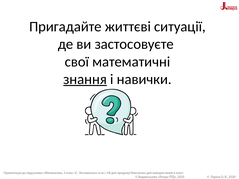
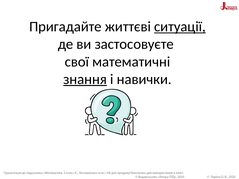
ситуації underline: none -> present (180, 27)
